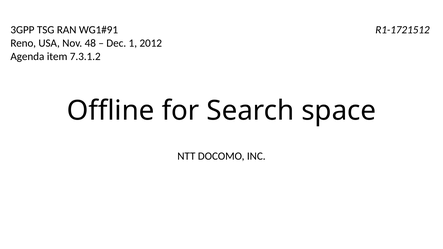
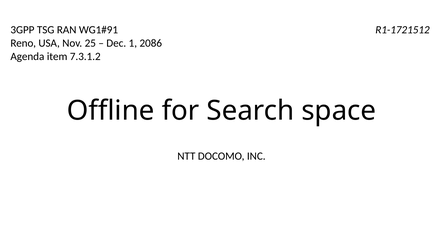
48: 48 -> 25 (90, 43)
2012: 2012 -> 2086 (151, 43)
